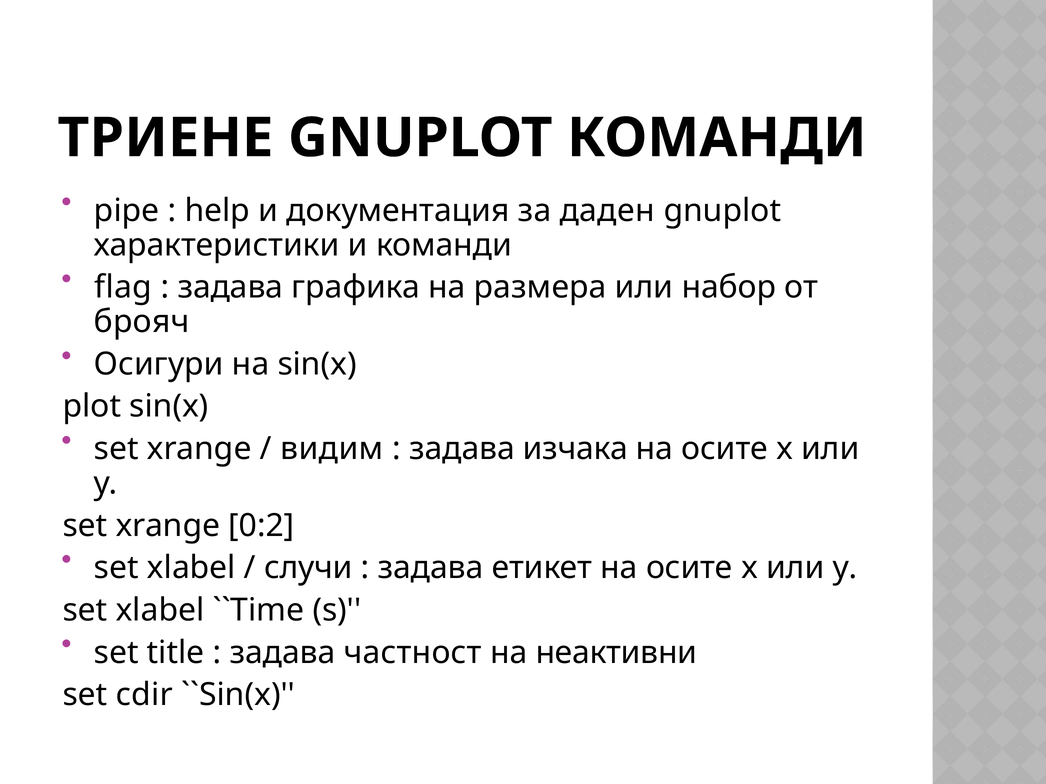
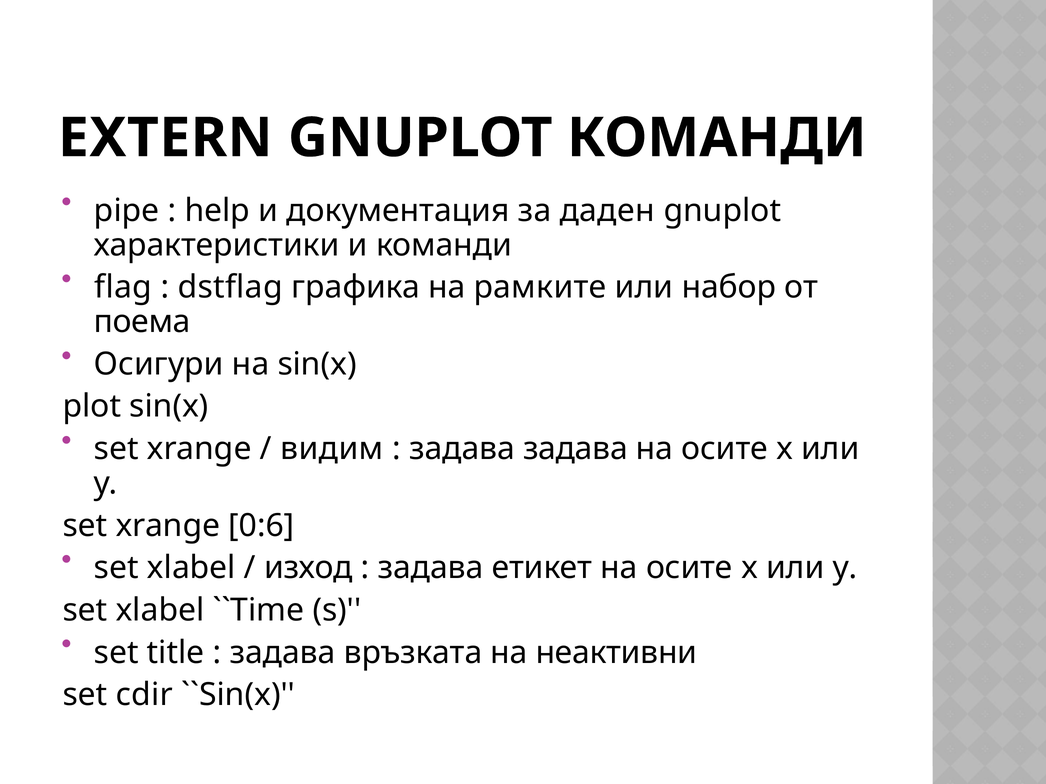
ТРИЕНЕ: ТРИЕНЕ -> EXTERN (165, 138)
задава: задава -> dstflag (230, 288)
размера: размера -> рамките (540, 288)
брояч: брояч -> поема (142, 322)
задава изчака: изчака -> задава (576, 449)
0:2: 0:2 -> 0:6 (261, 526)
случи: случи -> изход (308, 568)
частност: частност -> връзката (413, 653)
